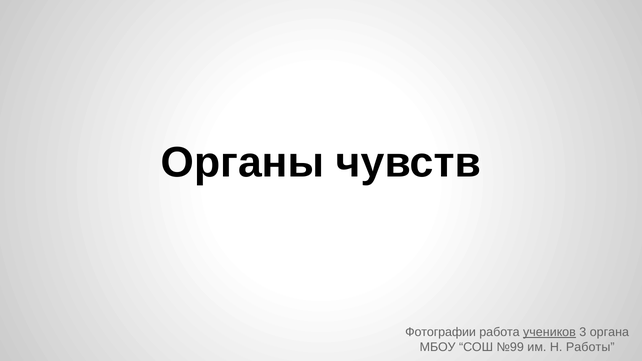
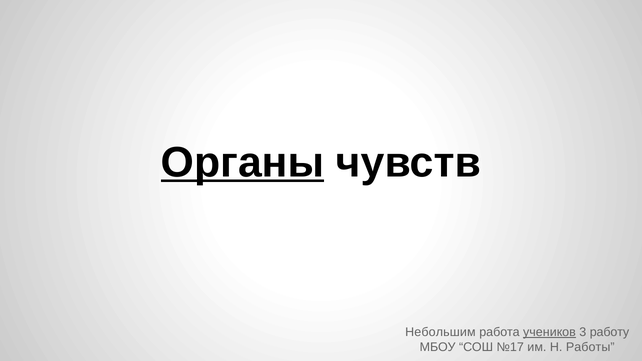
Органы underline: none -> present (243, 163)
Фотографии: Фотографии -> Небольшим (440, 332)
органа: органа -> работу (609, 332)
№99: №99 -> №17 (510, 347)
